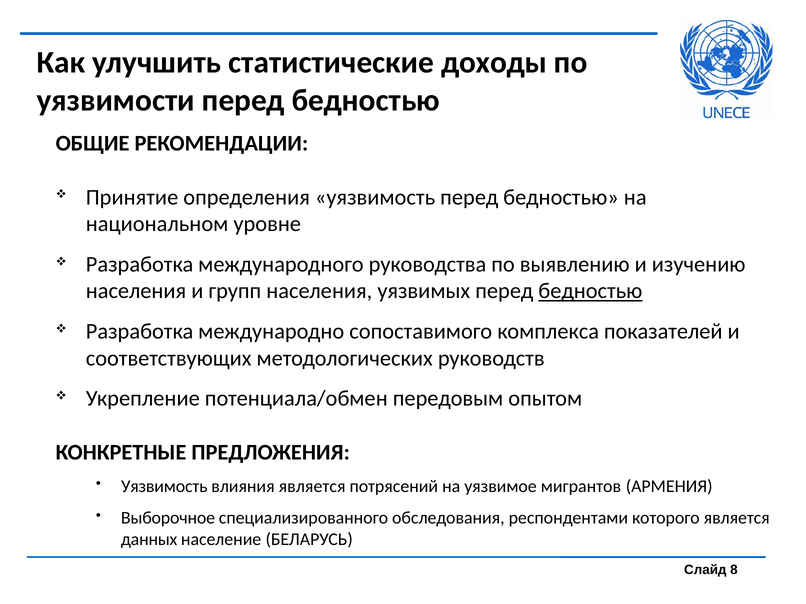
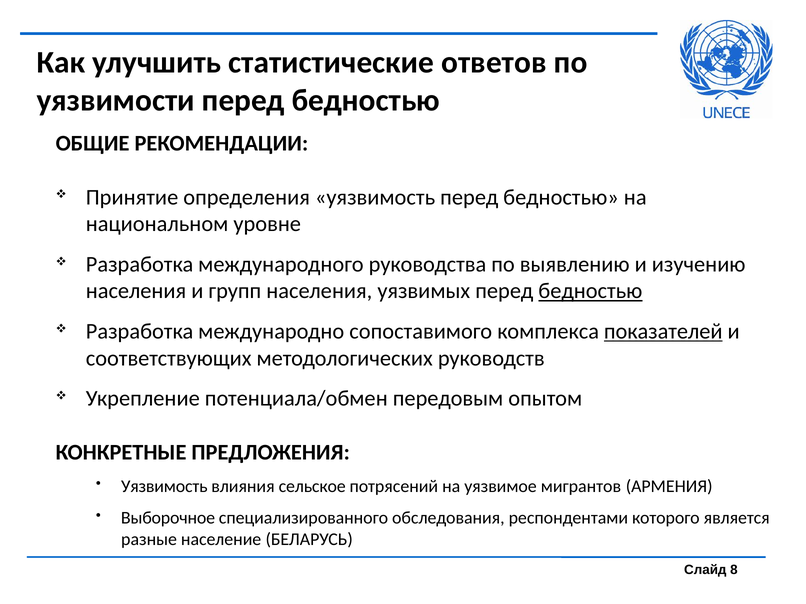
доходы: доходы -> ответов (494, 63)
показателей underline: none -> present (663, 332)
влияния является: является -> сельское (312, 487)
данных: данных -> разные (149, 540)
